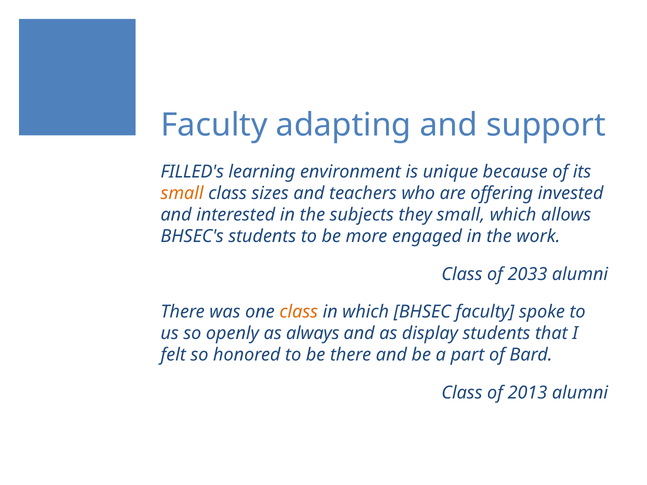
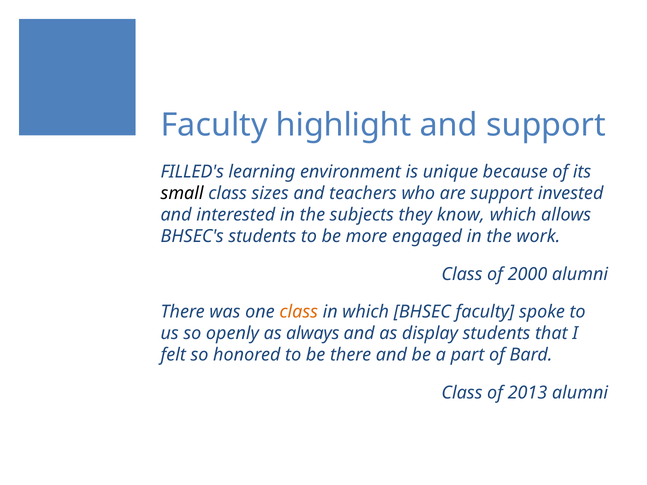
adapting: adapting -> highlight (344, 125)
small colour: orange -> black (182, 193)
are offering: offering -> support (502, 193)
they small: small -> know (461, 215)
2033: 2033 -> 2000 (527, 274)
